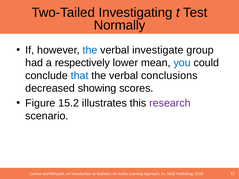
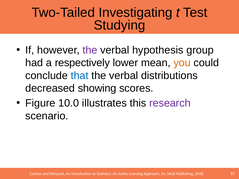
Normally: Normally -> Studying (120, 25)
the colour: blue -> purple (90, 50)
investigate: investigate -> hypothesis (158, 50)
you colour: blue -> orange (182, 63)
conclusions: conclusions -> distributions (169, 76)
15.2: 15.2 -> 10.0 (69, 103)
